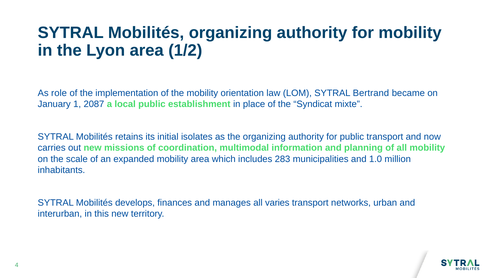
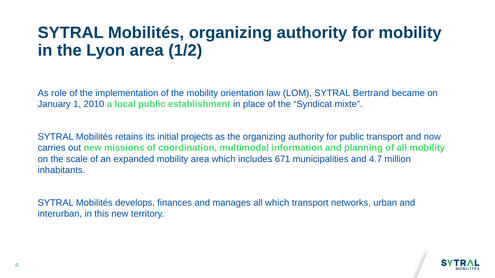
2087: 2087 -> 2010 (94, 104)
isolates: isolates -> projects (197, 137)
283: 283 -> 671 (283, 159)
1.0: 1.0 -> 4.7 (376, 159)
all varies: varies -> which (277, 203)
